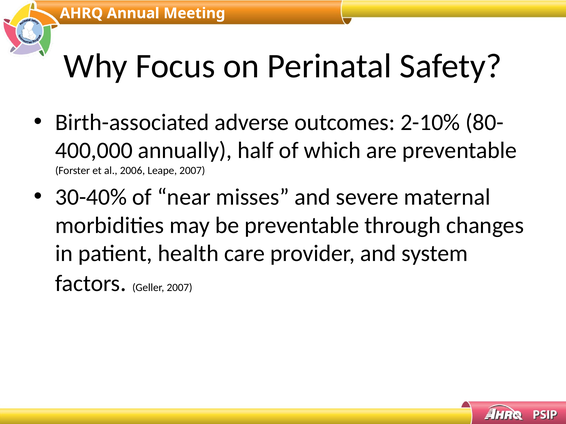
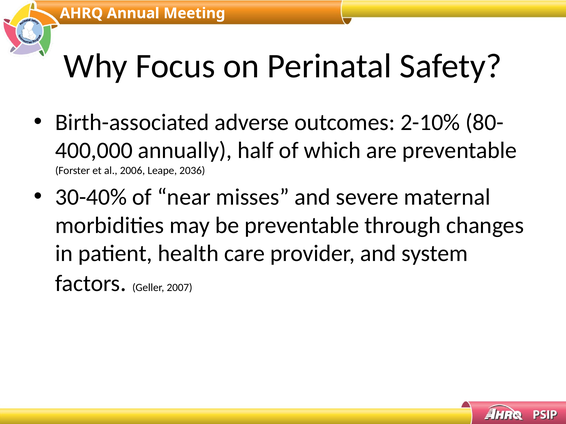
Leape 2007: 2007 -> 2036 (192, 171)
